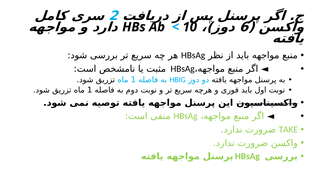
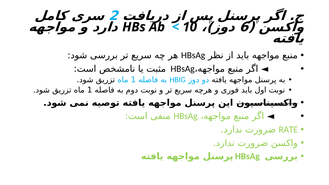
TAKE: TAKE -> RATE (288, 130)
